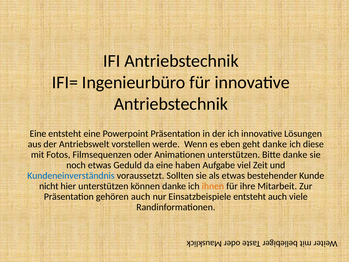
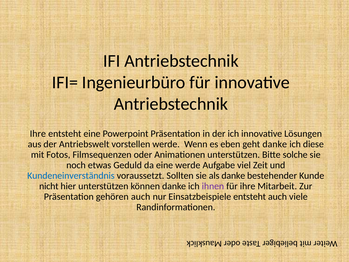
Eine: Eine -> Ihre (38, 134)
Bitte danke: danke -> solche (295, 155)
eine haben: haben -> werde (188, 165)
als etwas: etwas -> danke (233, 176)
ihnen colour: orange -> purple (213, 186)
